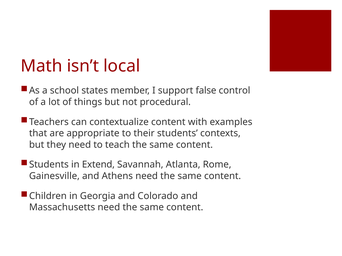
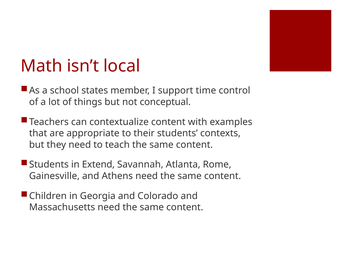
false: false -> time (206, 91)
procedural: procedural -> conceptual (165, 102)
